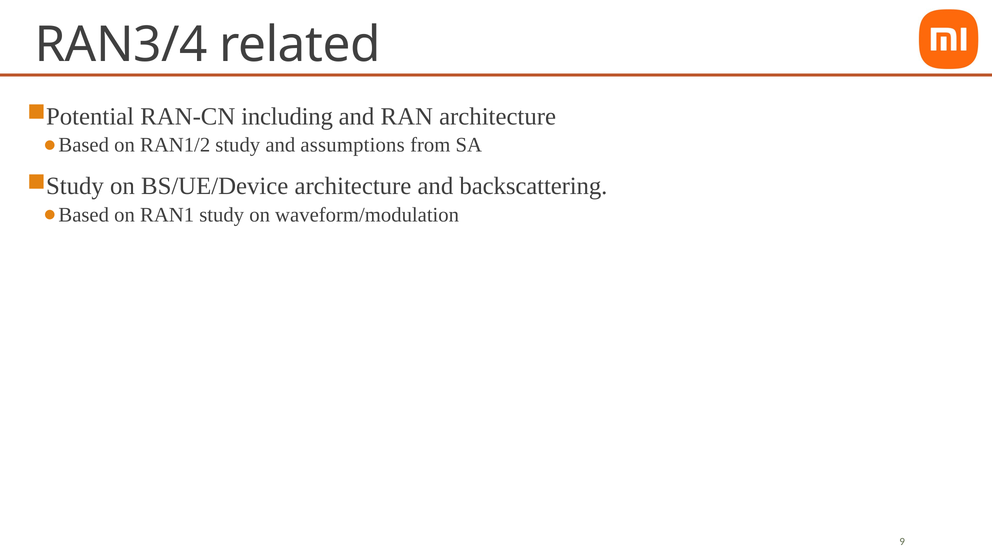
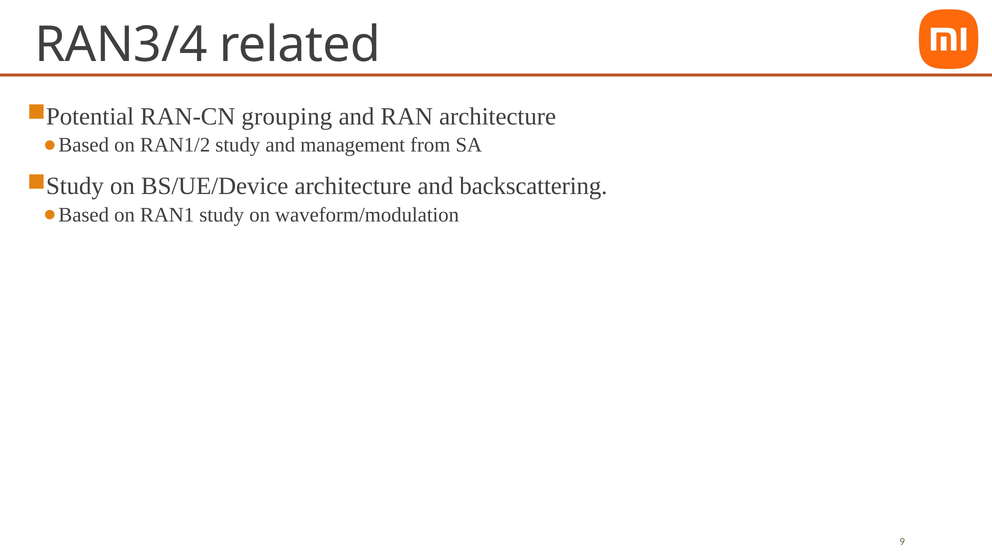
including: including -> grouping (287, 116)
assumptions: assumptions -> management (353, 145)
